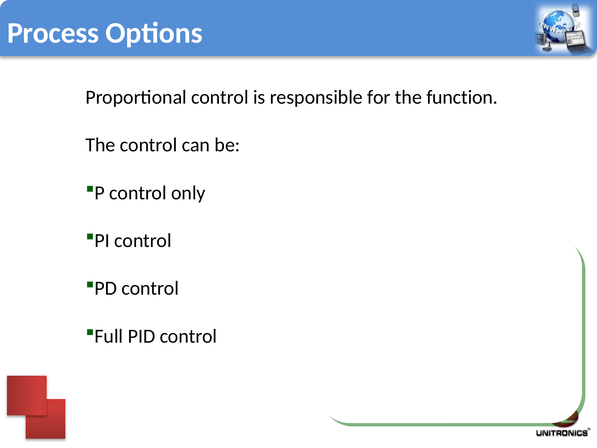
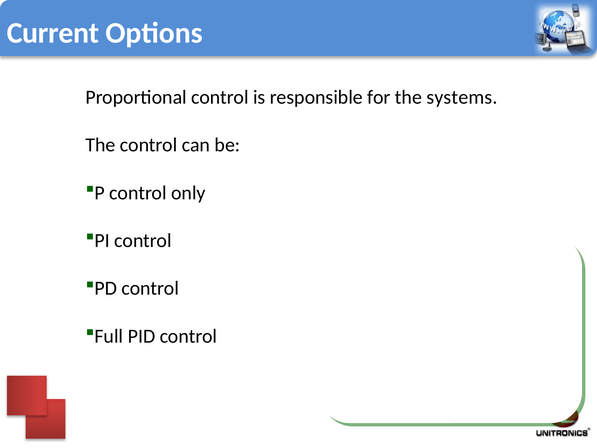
Process: Process -> Current (53, 33)
function: function -> systems (462, 97)
